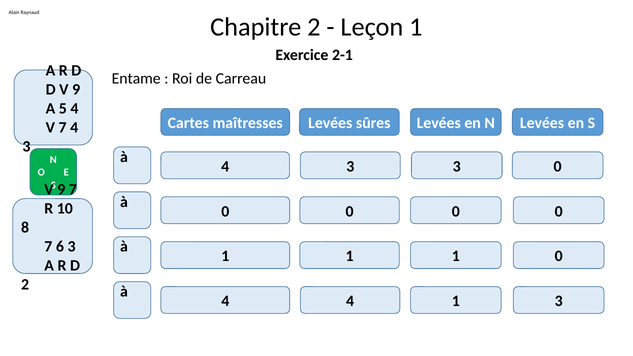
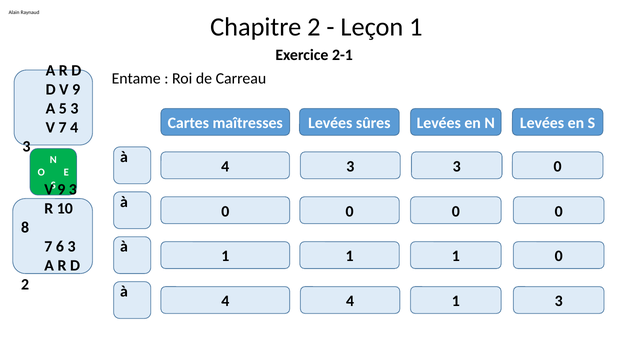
5 4: 4 -> 3 (74, 109)
9 7: 7 -> 3 (73, 190)
